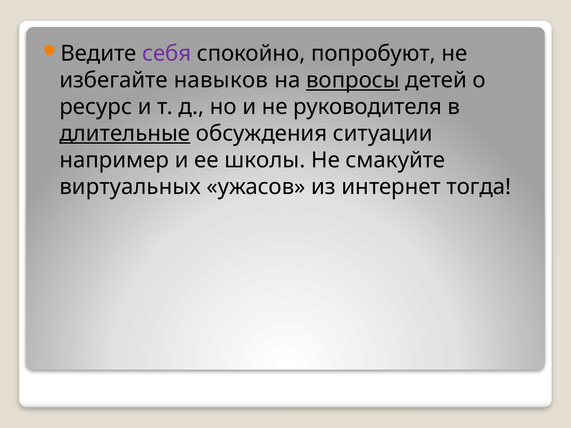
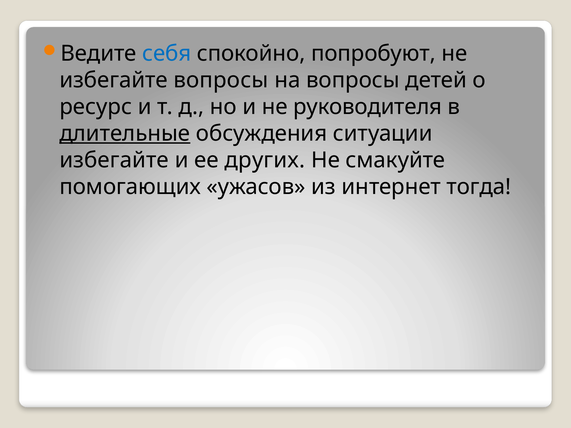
себя colour: purple -> blue (167, 54)
избегайте навыков: навыков -> вопросы (221, 80)
вопросы underline: present -> none (353, 80)
например: например -> избегайте (114, 160)
школы: школы -> других (265, 160)
виртуальных: виртуальных -> помогающих (130, 187)
